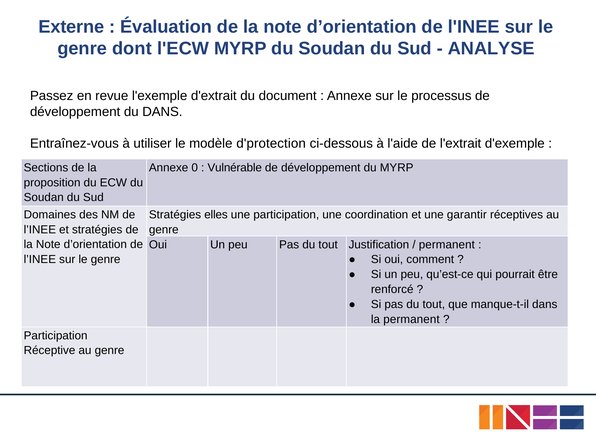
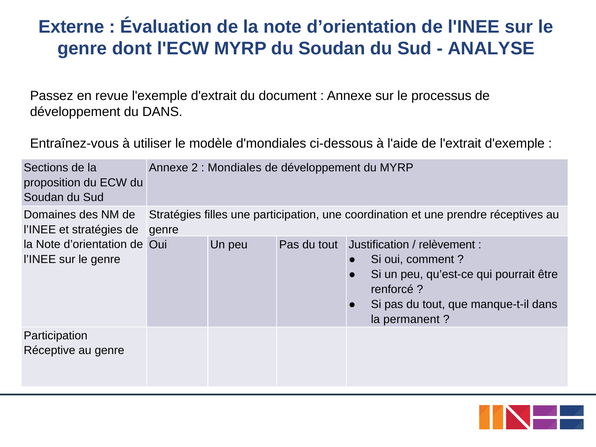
d'protection: d'protection -> d'mondiales (271, 144)
0: 0 -> 2 (195, 168)
Vulnérable: Vulnérable -> Mondiales (235, 168)
elles: elles -> filles (216, 215)
garantir: garantir -> prendre (467, 215)
permanent: permanent -> relèvement (447, 245)
